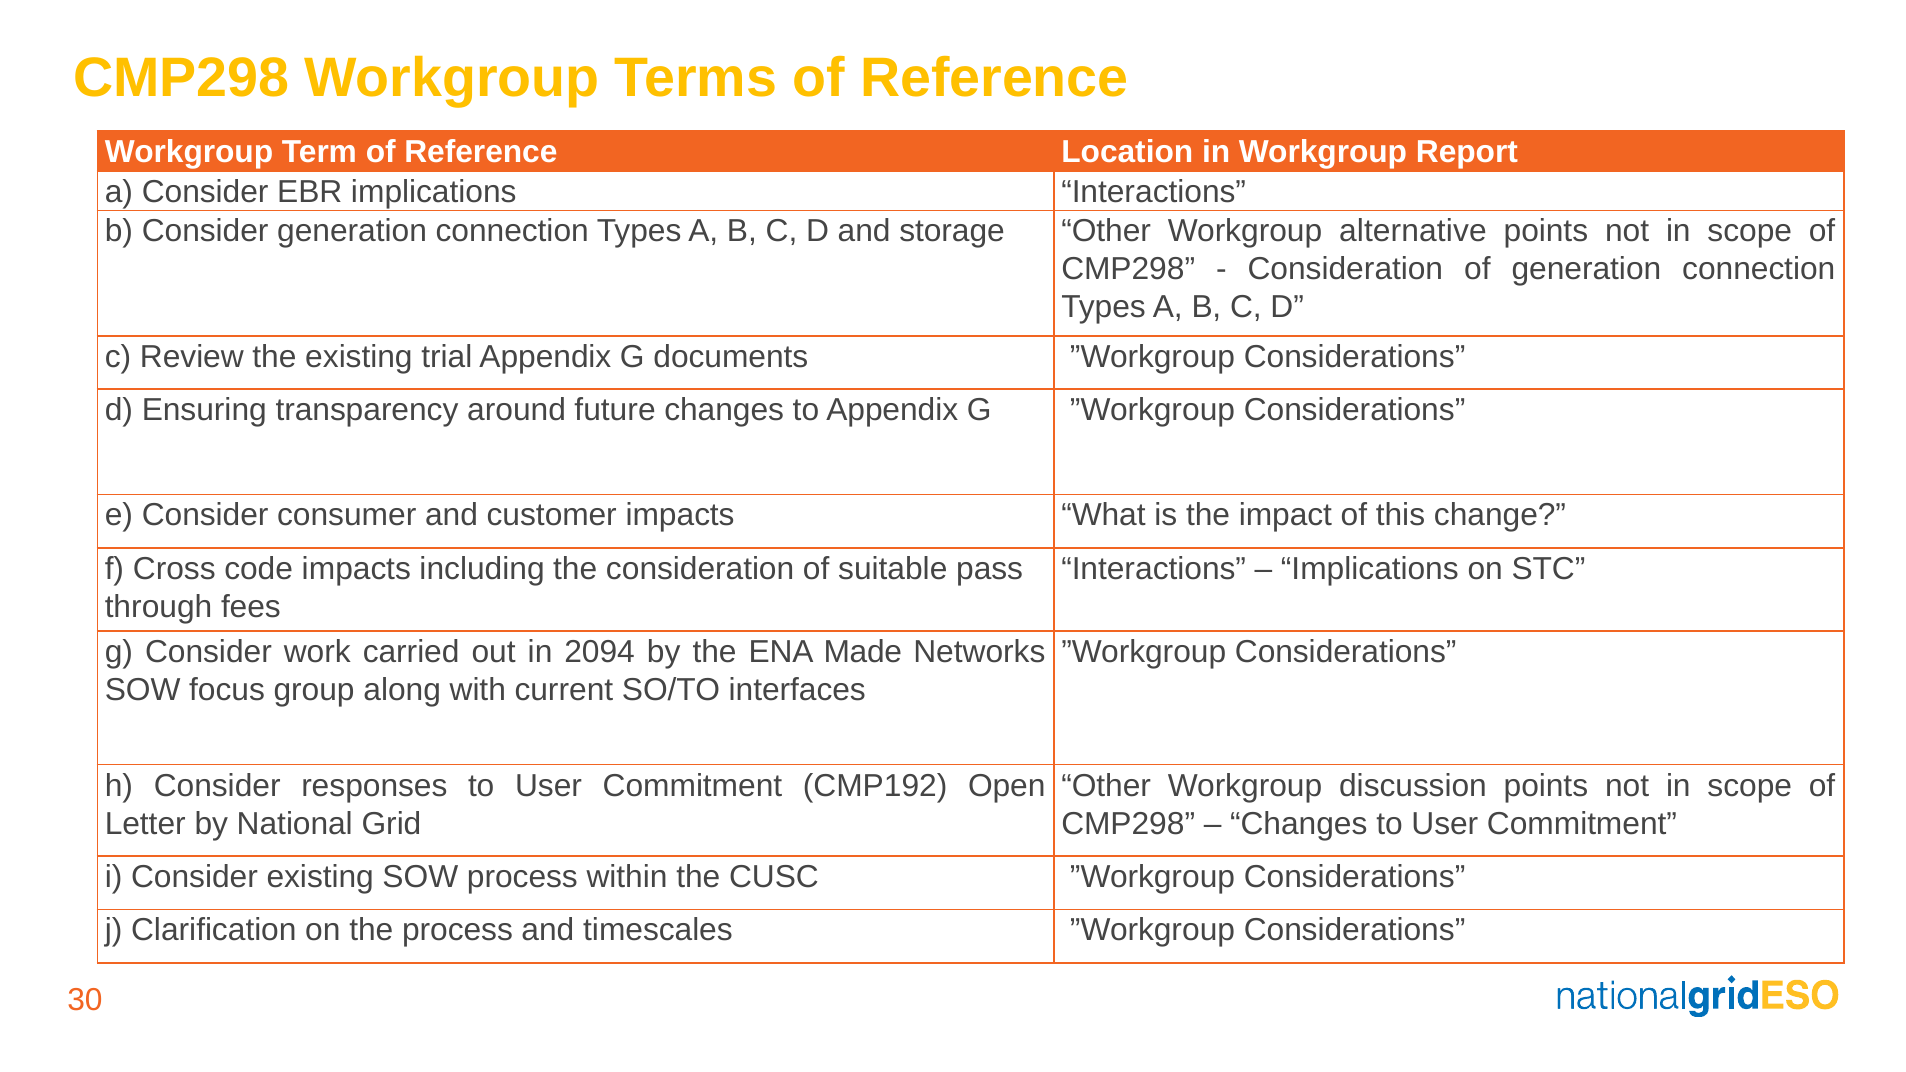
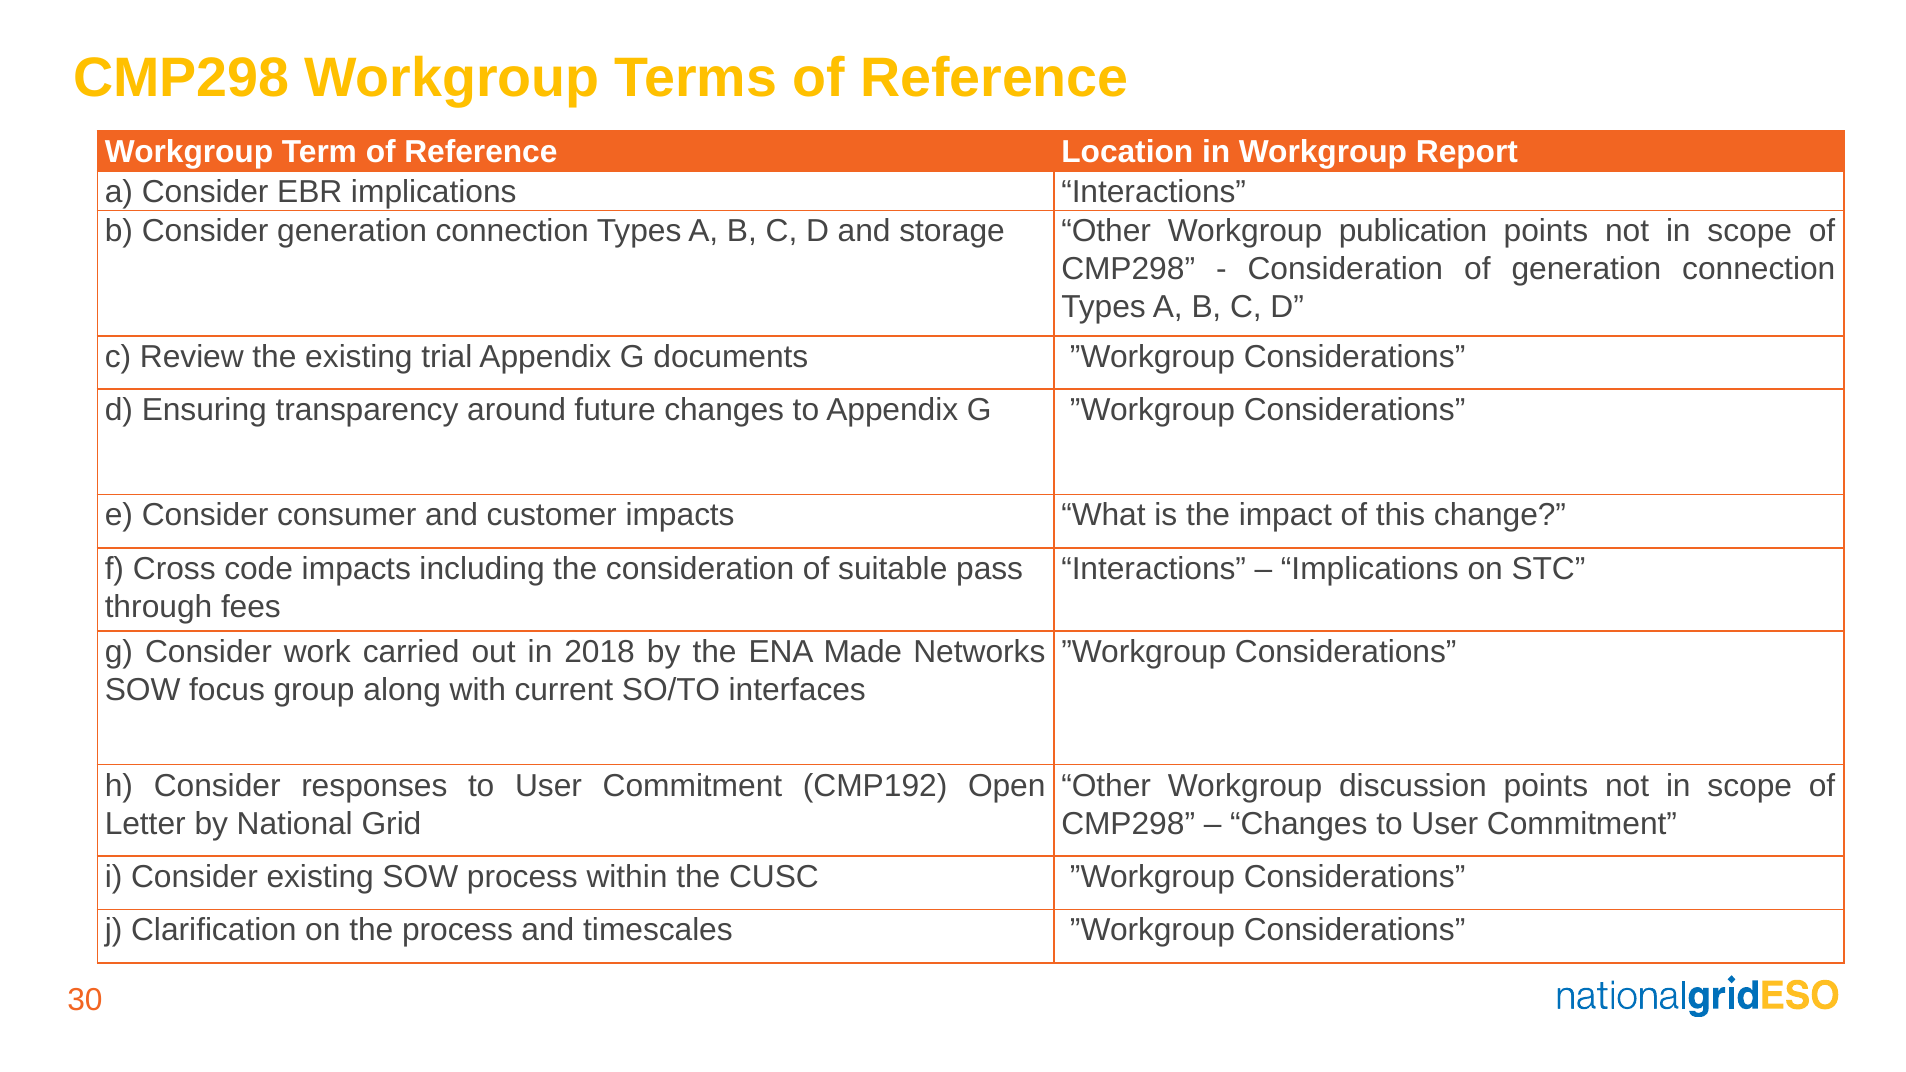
alternative: alternative -> publication (1413, 231)
2094: 2094 -> 2018 (600, 652)
